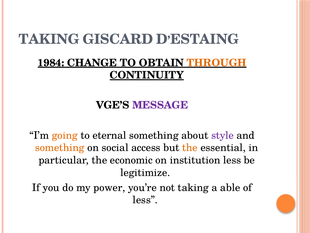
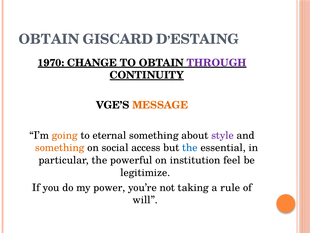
TAKING: TAKING -> OBTAIN (49, 39)
1984: 1984 -> 1970 (51, 63)
THROUGH colour: orange -> purple (217, 63)
MESSAGE colour: purple -> orange (160, 105)
the colour: orange -> blue (190, 147)
economic: economic -> powerful (131, 160)
institution less: less -> feel (232, 160)
able: able -> rule (230, 187)
less: less -> will (145, 200)
